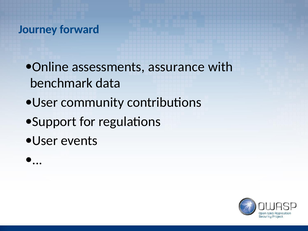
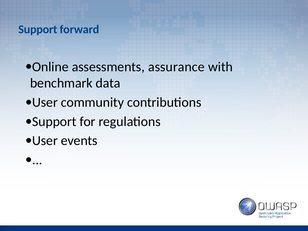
Journey: Journey -> Support (38, 29)
